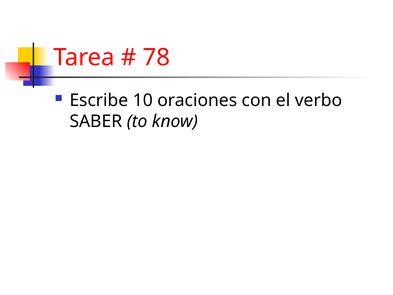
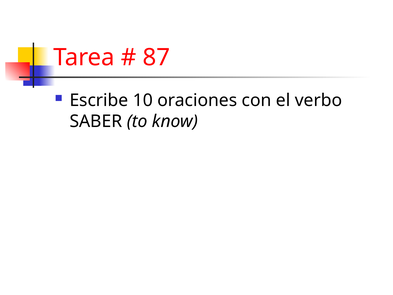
78: 78 -> 87 (156, 57)
